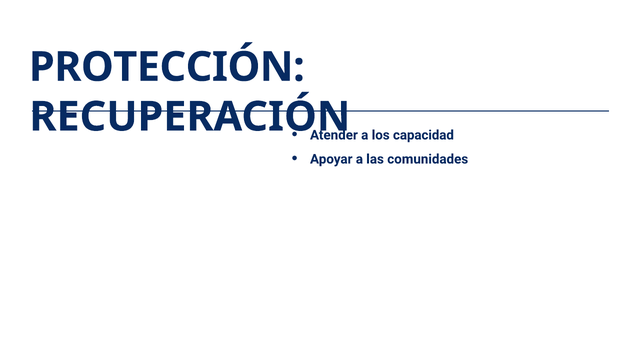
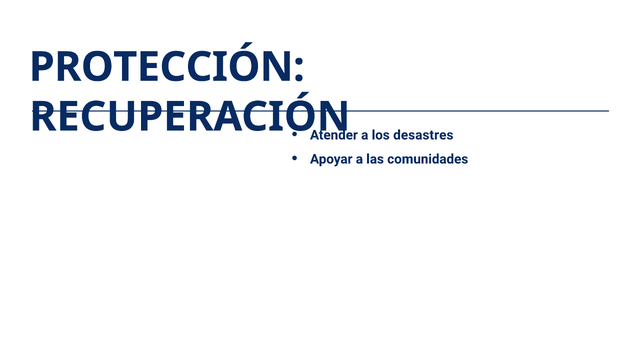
capacidad: capacidad -> desastres (423, 135)
